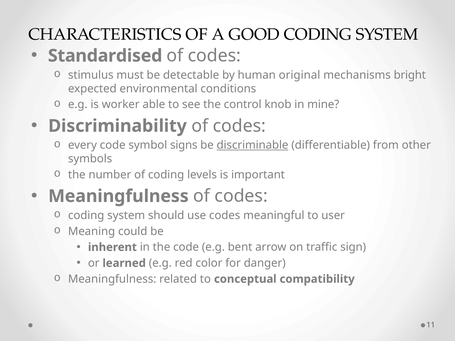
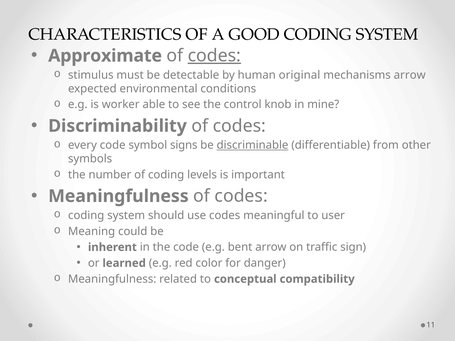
Standardised: Standardised -> Approximate (105, 56)
codes underline: none -> present (214, 56)
mechanisms bright: bright -> arrow (410, 75)
